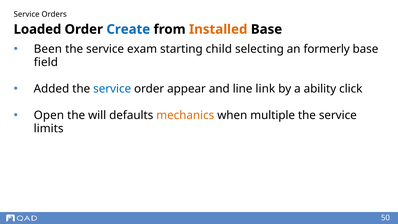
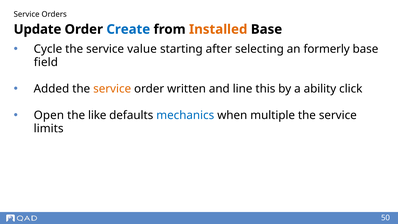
Loaded: Loaded -> Update (37, 29)
Been: Been -> Cycle (48, 49)
exam: exam -> value (142, 49)
child: child -> after (219, 49)
service colour: blue -> orange (112, 89)
appear: appear -> written (187, 89)
link: link -> this (265, 89)
will: will -> like (97, 115)
mechanics colour: orange -> blue (185, 115)
